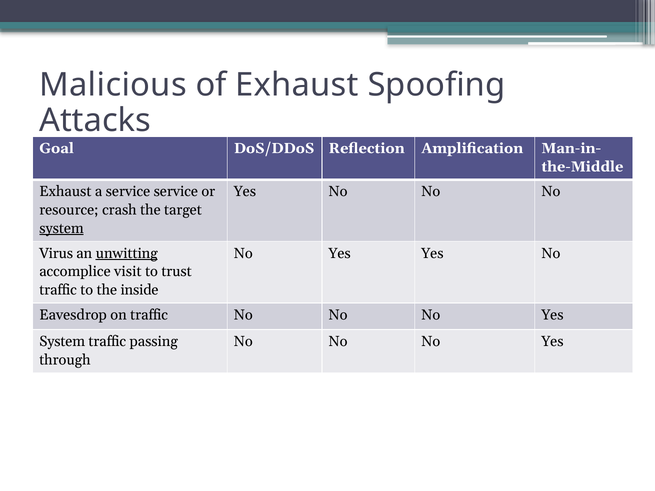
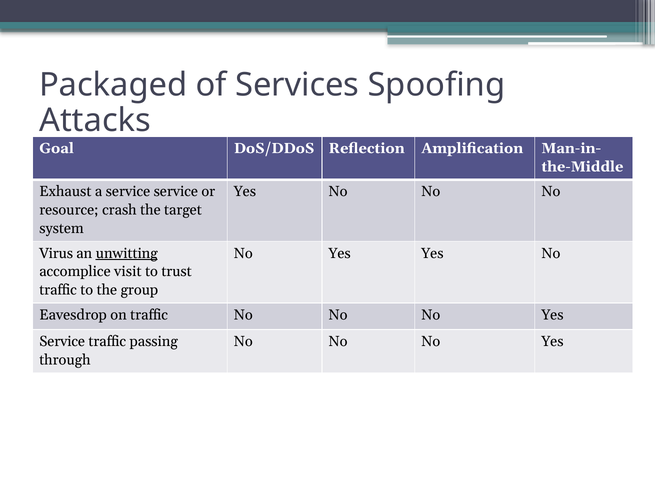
Malicious: Malicious -> Packaged (113, 85)
of Exhaust: Exhaust -> Services (297, 85)
system underline: present -> none (62, 228)
inside: inside -> group (139, 290)
System: System -> Service (62, 342)
